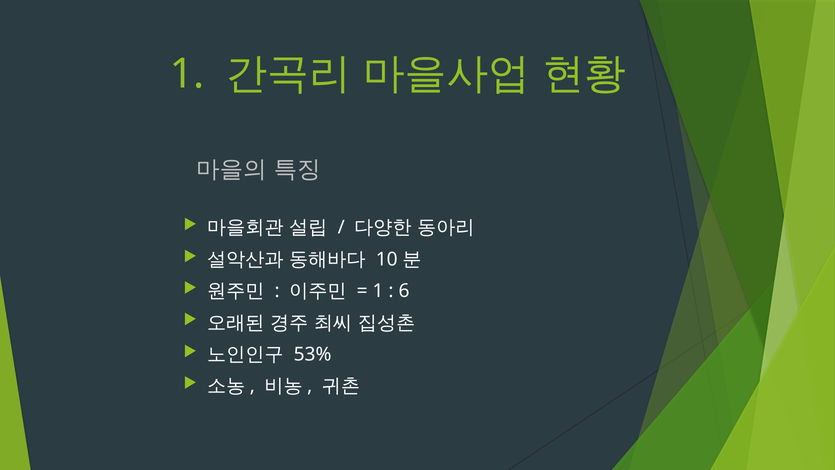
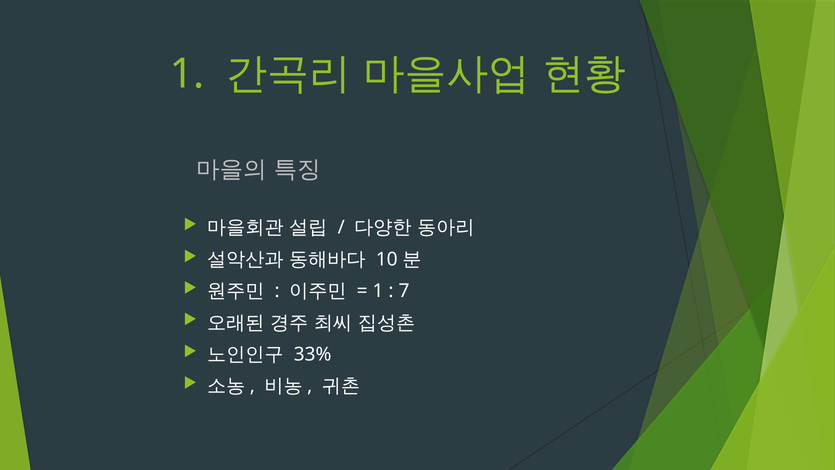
6: 6 -> 7 (404, 291)
53%: 53% -> 33% (313, 354)
